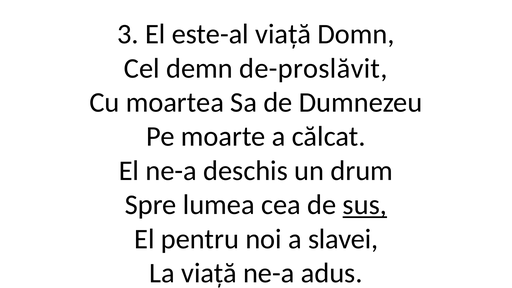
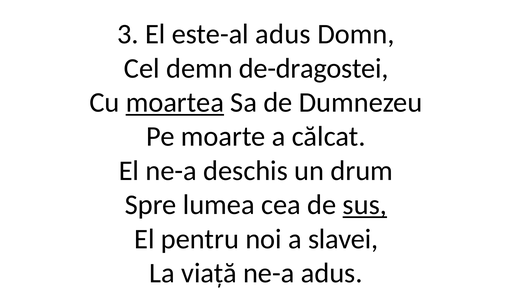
este-al viață: viață -> adus (283, 34)
de-proslăvit: de-proslăvit -> de-dragostei (314, 68)
moartea underline: none -> present (175, 102)
